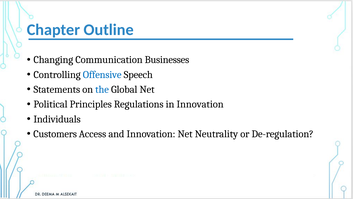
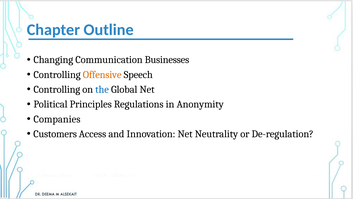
Offensive colour: blue -> orange (102, 74)
Statements: Statements -> Controlling (57, 89)
in Innovation: Innovation -> Anonymity (200, 104)
Individuals: Individuals -> Companies (57, 119)
